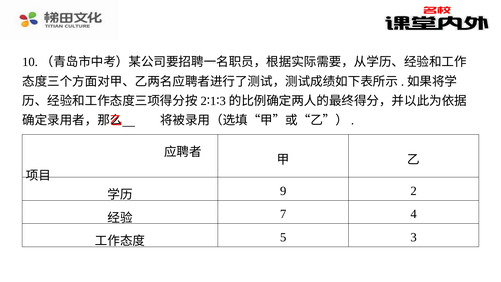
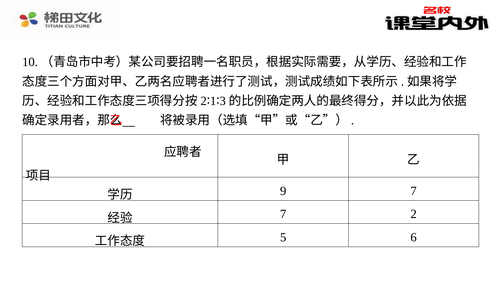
9 2: 2 -> 7 (414, 191)
4: 4 -> 2 (414, 214)
3: 3 -> 6 (414, 237)
